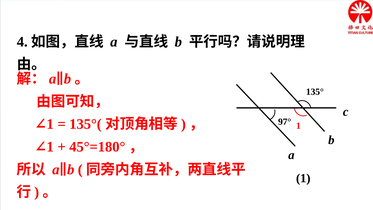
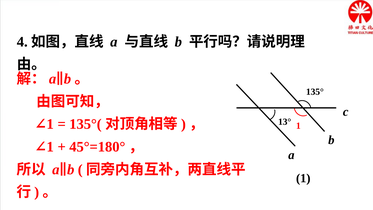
97°: 97° -> 13° (285, 122)
